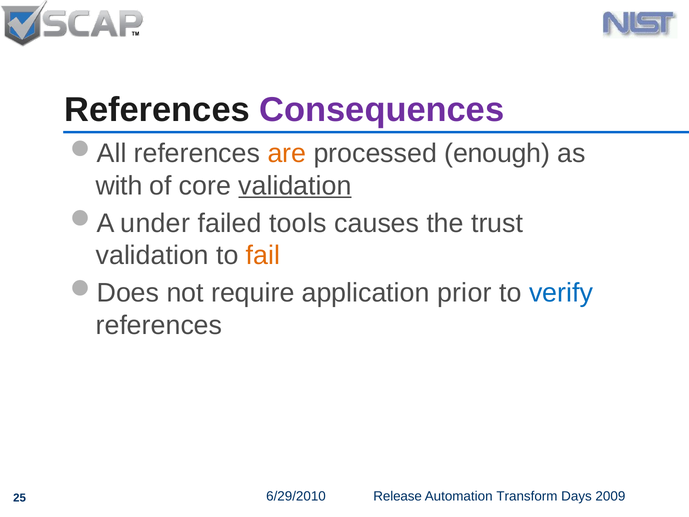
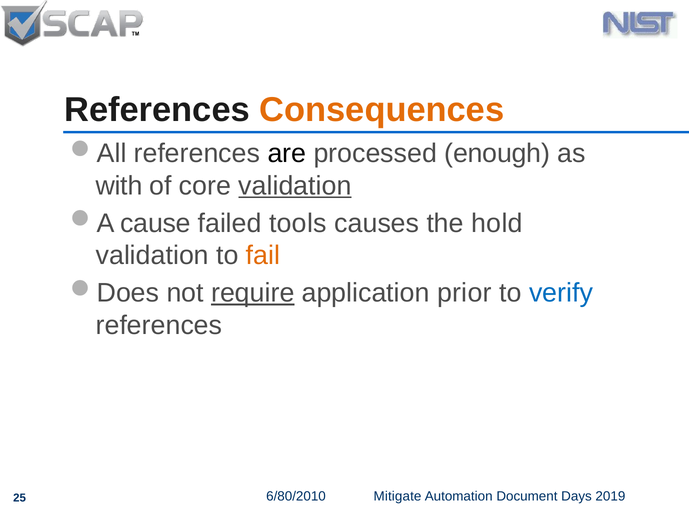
Consequences colour: purple -> orange (382, 110)
are colour: orange -> black (287, 153)
under: under -> cause (156, 223)
trust: trust -> hold (497, 223)
require underline: none -> present (253, 293)
6/29/2010: 6/29/2010 -> 6/80/2010 (296, 496)
Release: Release -> Mitigate (398, 496)
Transform: Transform -> Document (527, 496)
2009: 2009 -> 2019 (610, 496)
